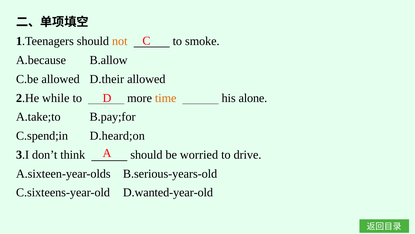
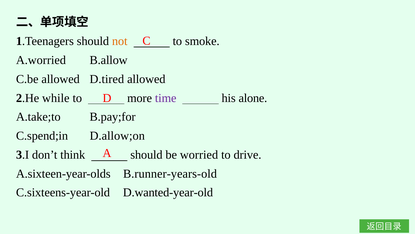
A.because: A.because -> A.worried (41, 60)
D.their: D.their -> D.tired (107, 79)
time colour: orange -> purple (166, 98)
D.heard;on: D.heard;on -> D.allow;on (117, 136)
B.serious-years-old: B.serious-years-old -> B.runner-years-old (170, 173)
